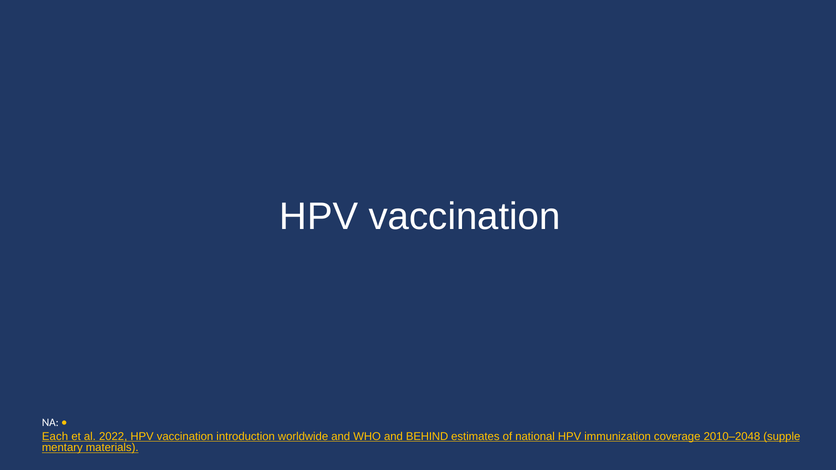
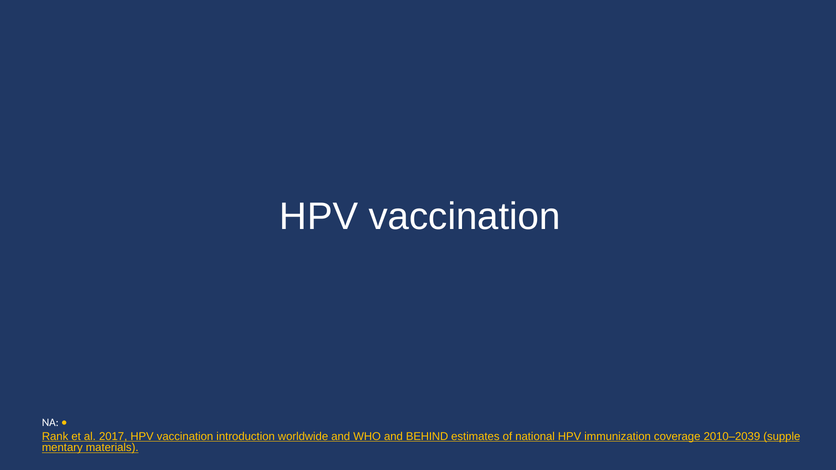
Each: Each -> Rank (55, 437)
2022: 2022 -> 2017 (113, 437)
2010–2048: 2010–2048 -> 2010–2039 (732, 437)
